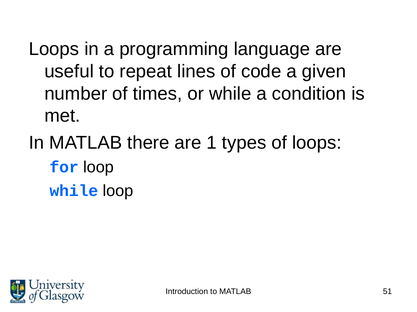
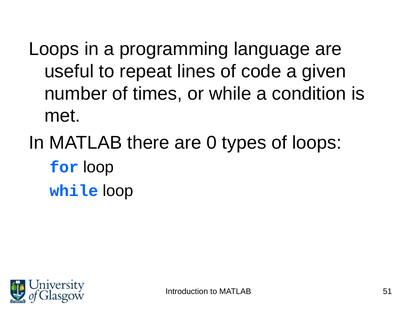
1: 1 -> 0 (212, 143)
